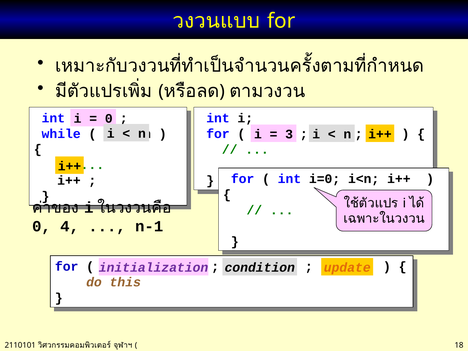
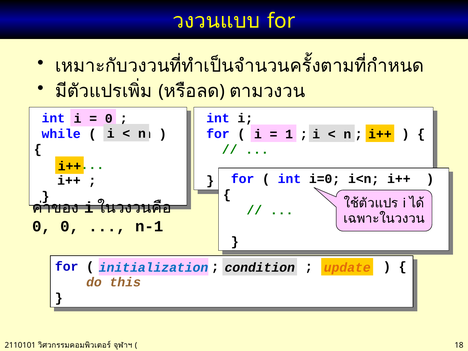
3: 3 -> 1 (289, 134)
0 4: 4 -> 0 (70, 226)
initialization colour: purple -> blue (154, 268)
